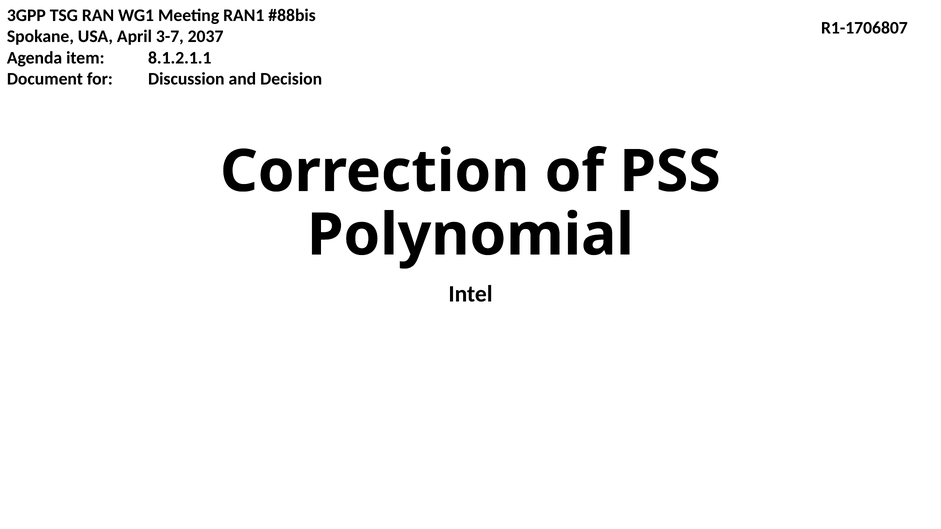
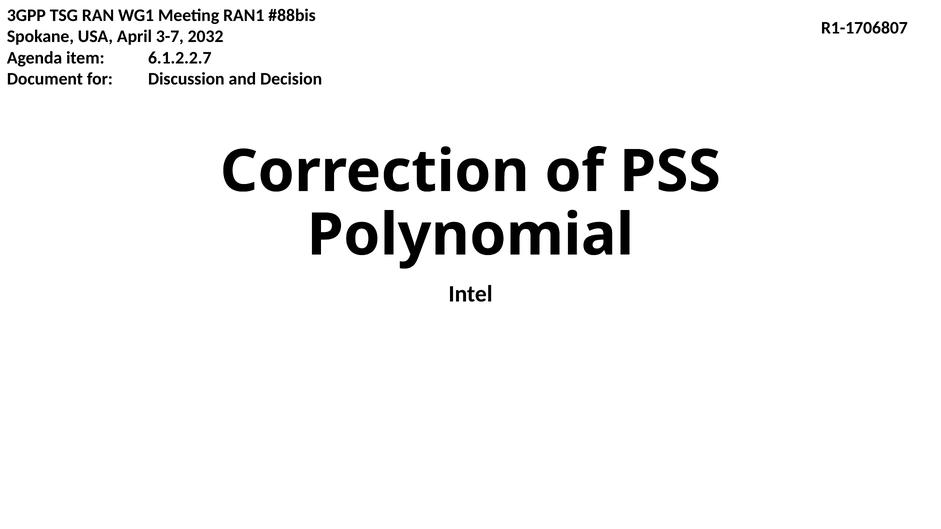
2037: 2037 -> 2032 (206, 37)
8.1.2.1.1: 8.1.2.1.1 -> 6.1.2.2.7 (180, 58)
